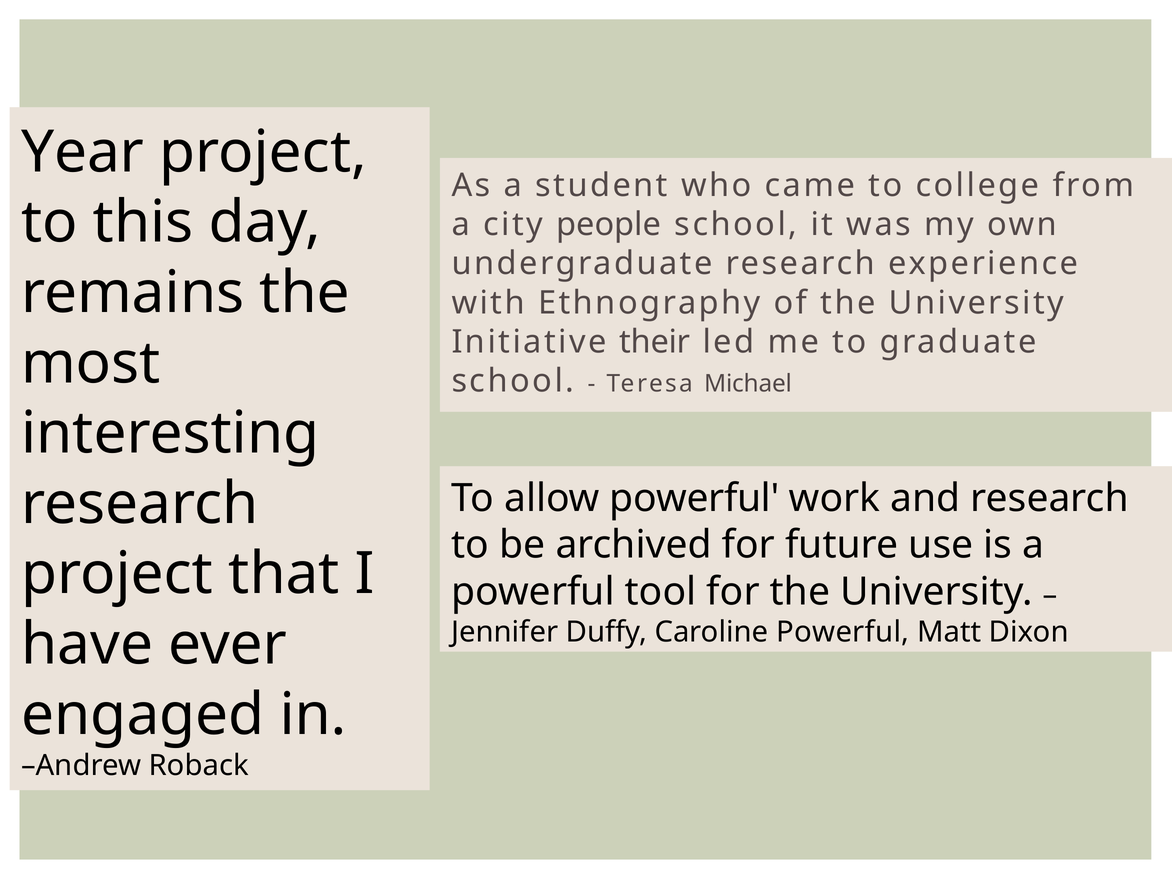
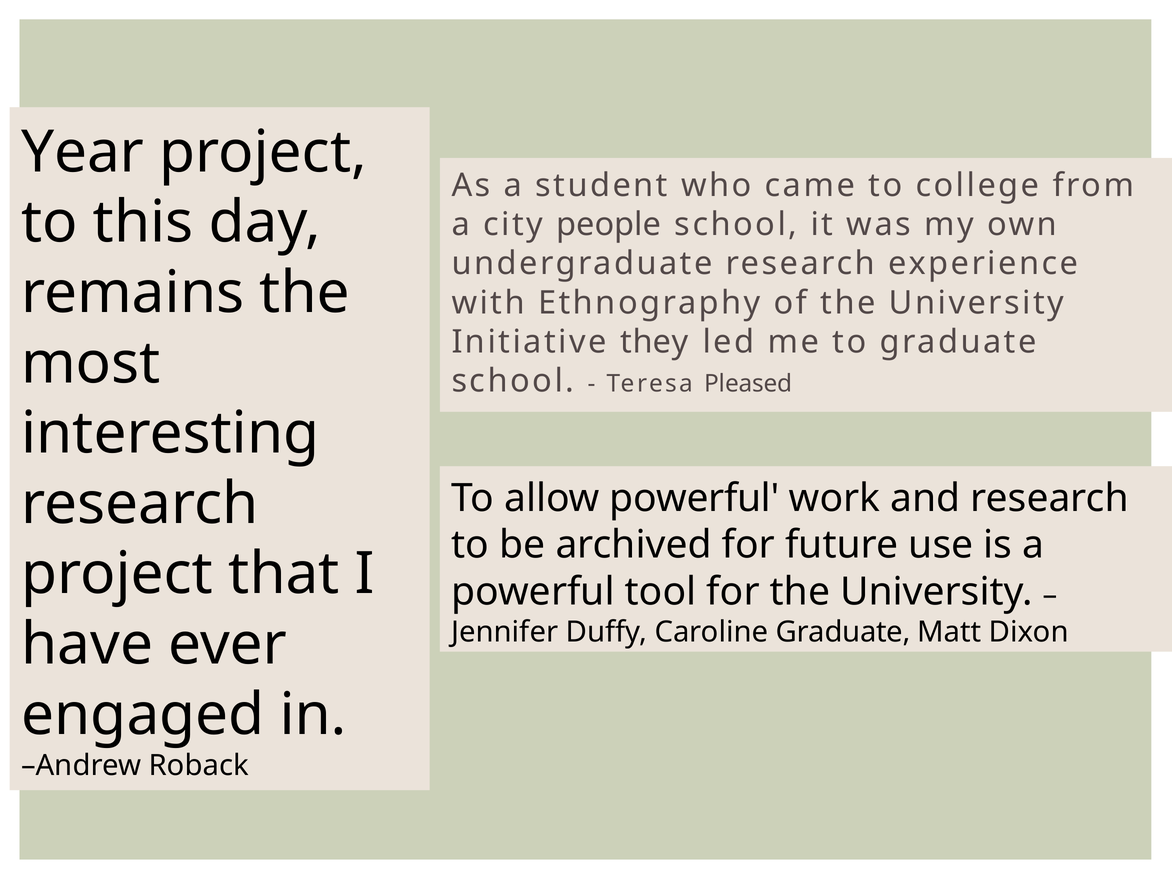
their: their -> they (654, 342)
Michael: Michael -> Pleased (748, 384)
Caroline Powerful: Powerful -> Graduate (843, 632)
